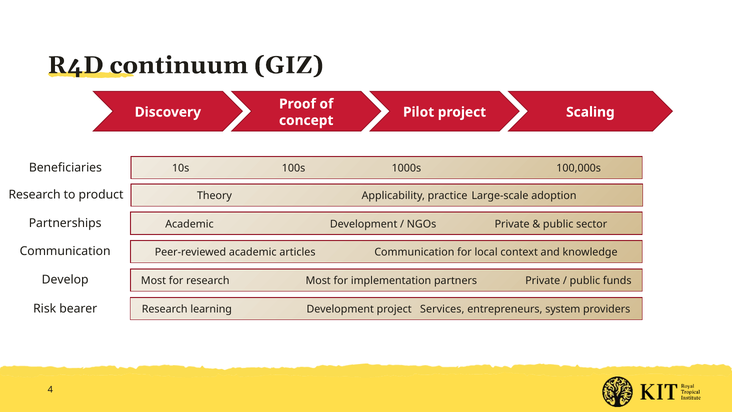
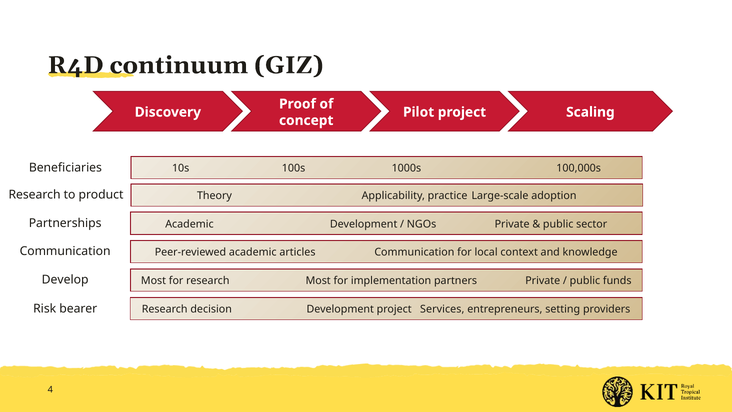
learning: learning -> decision (211, 309)
system: system -> setting (563, 309)
